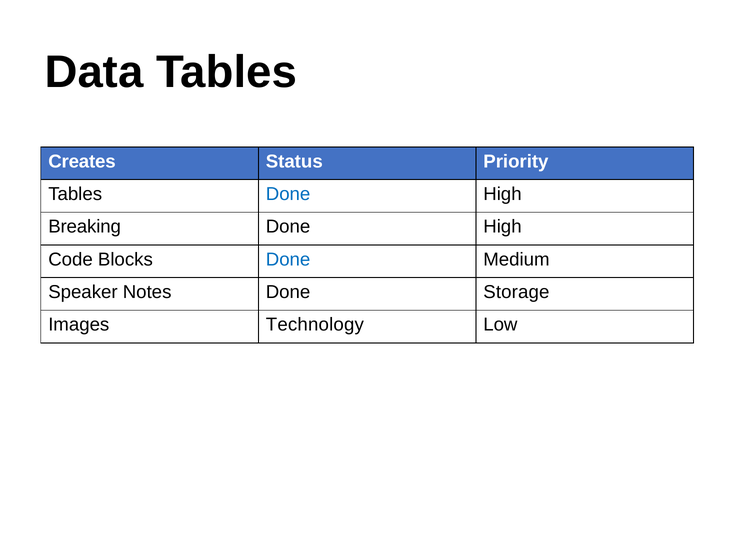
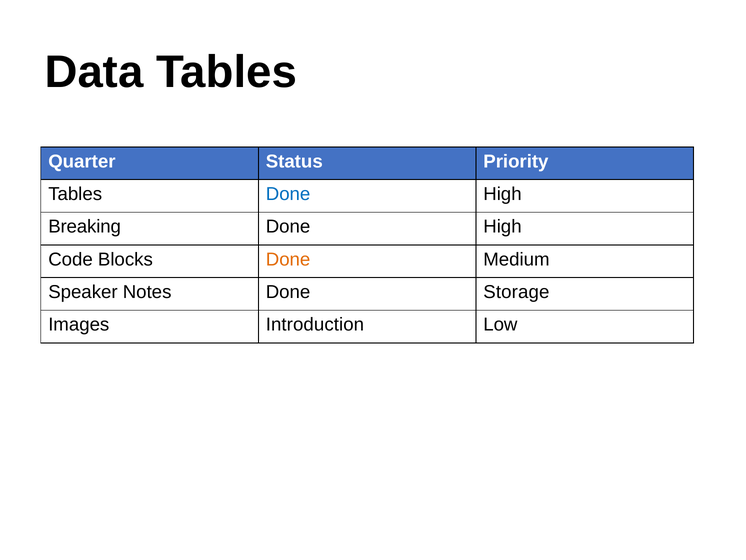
Creates: Creates -> Quarter (82, 161)
Done colour: blue -> orange (288, 259)
Technology: Technology -> Introduction (315, 324)
